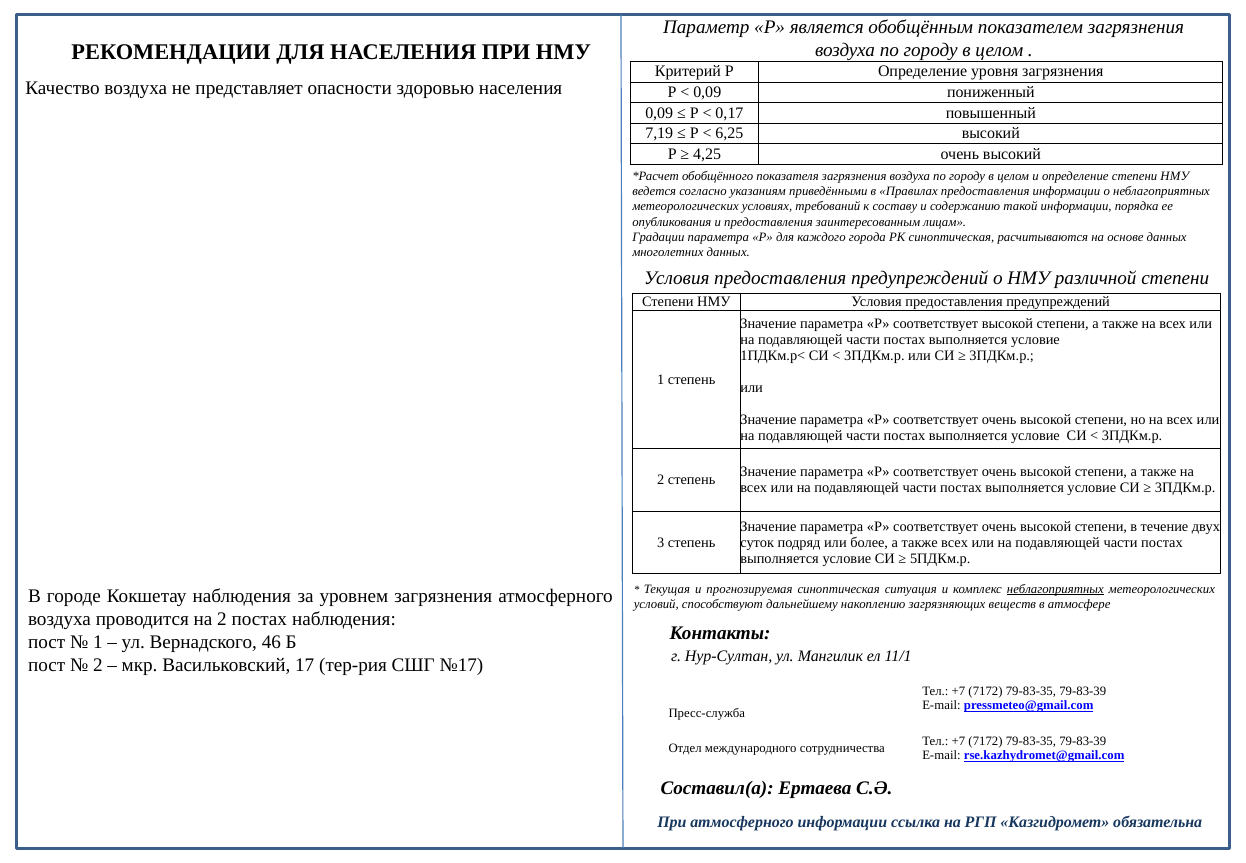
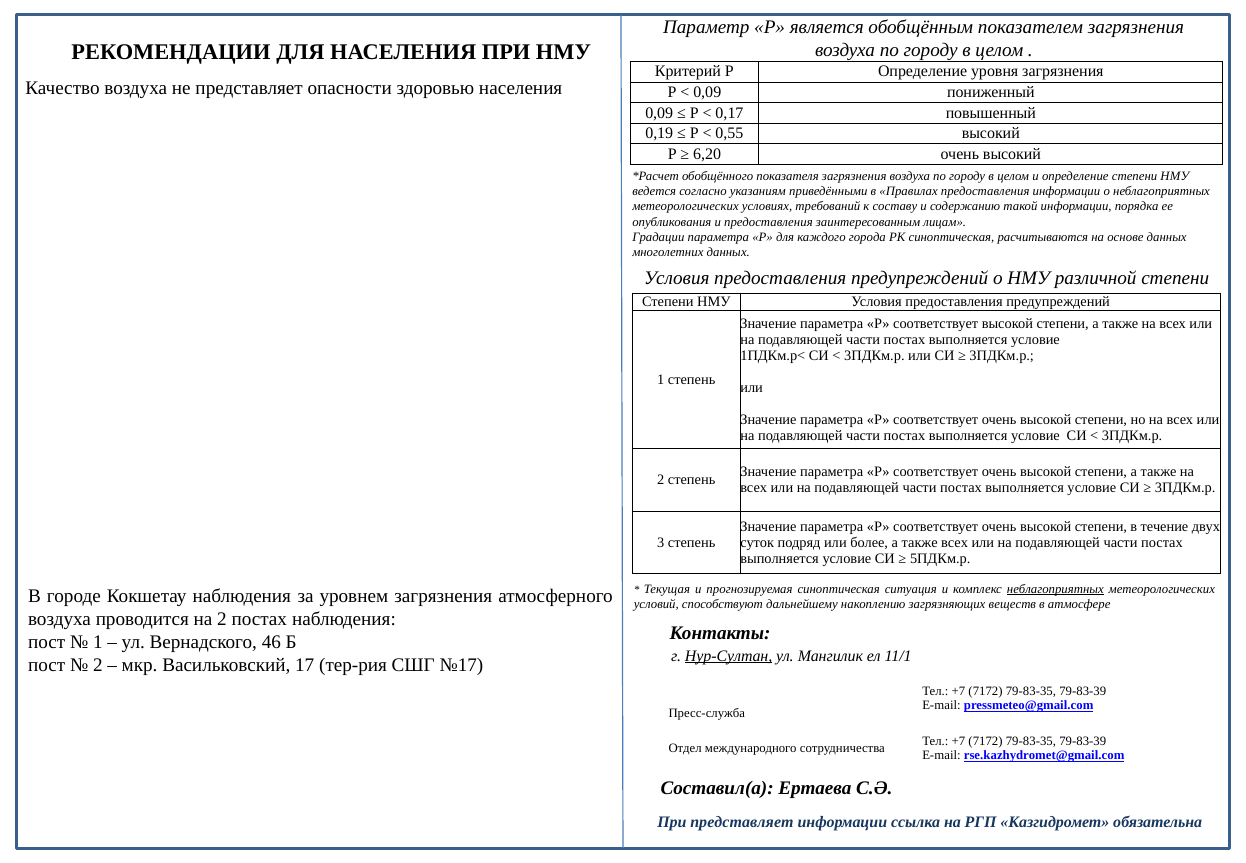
7,19: 7,19 -> 0,19 (659, 133)
6,25: 6,25 -> 0,55 (729, 133)
4,25: 4,25 -> 6,20 (707, 154)
Нур-Султан underline: none -> present (729, 656)
При атмосферного: атмосферного -> представляет (742, 821)
